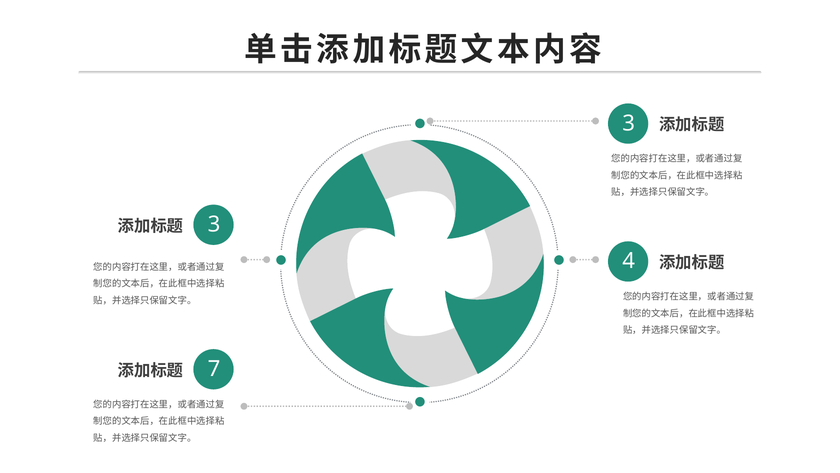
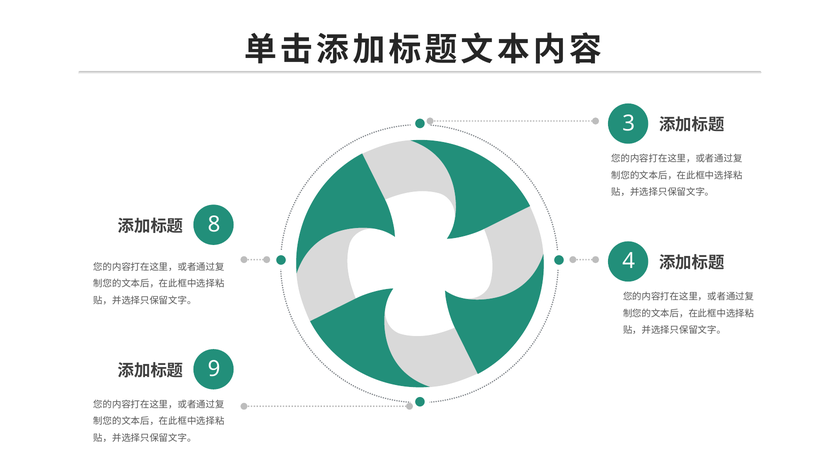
3: 3 -> 8 (214, 224)
7: 7 -> 9 (214, 369)
